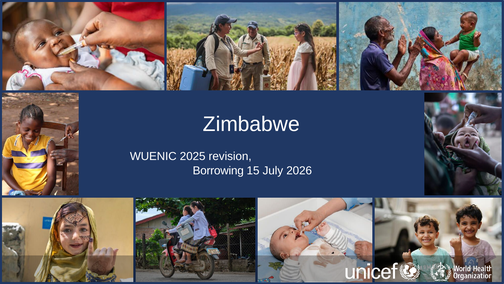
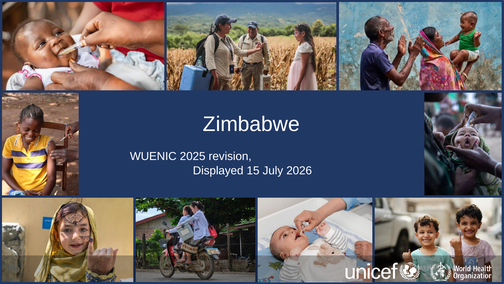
Borrowing: Borrowing -> Displayed (218, 170)
